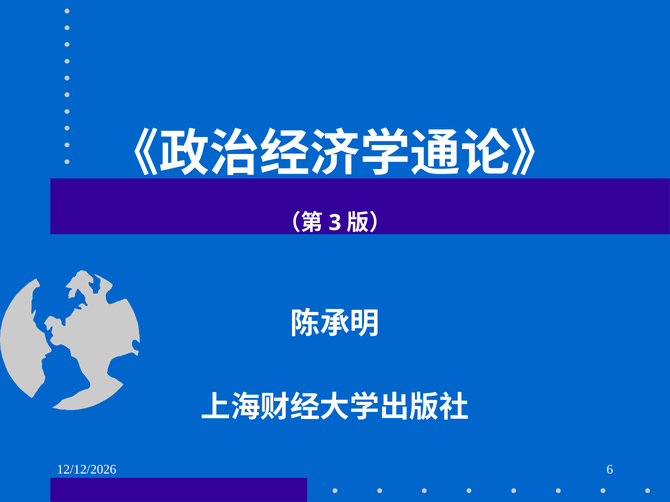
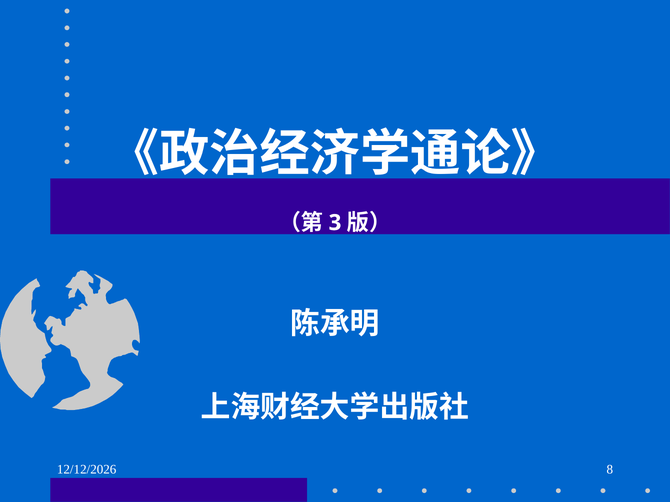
6: 6 -> 8 (610, 470)
